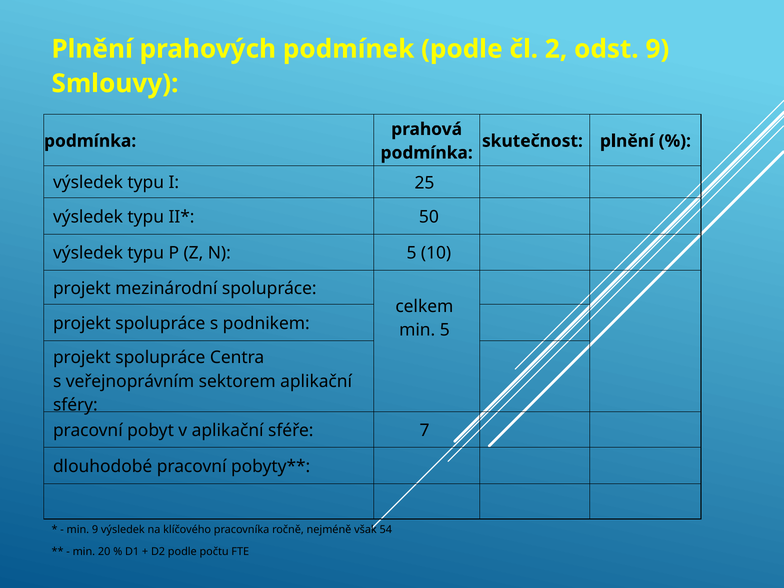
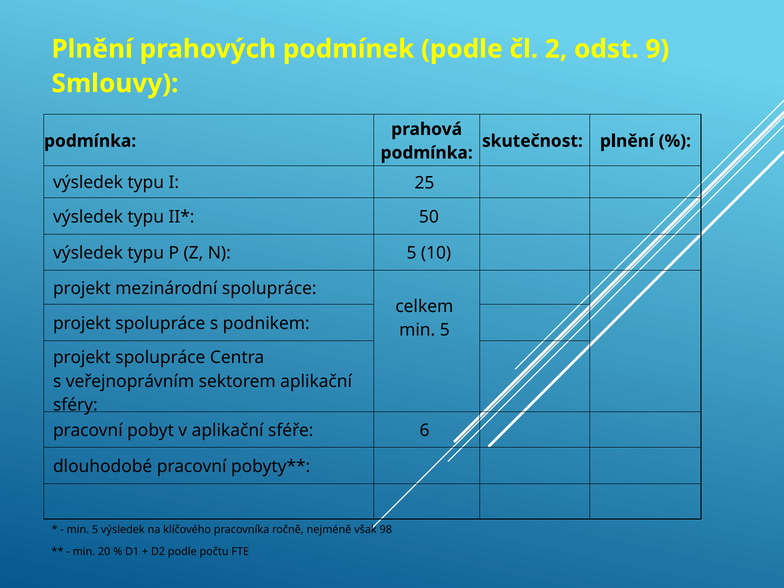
7: 7 -> 6 (424, 430)
9: 9 -> 5 (95, 530)
54: 54 -> 98 (386, 530)
